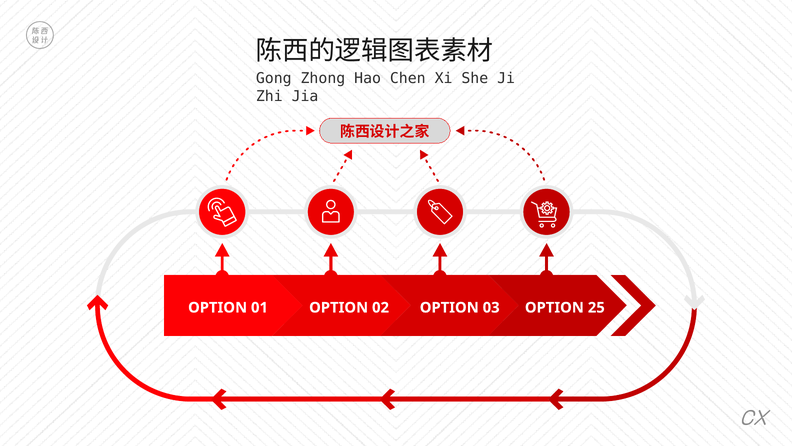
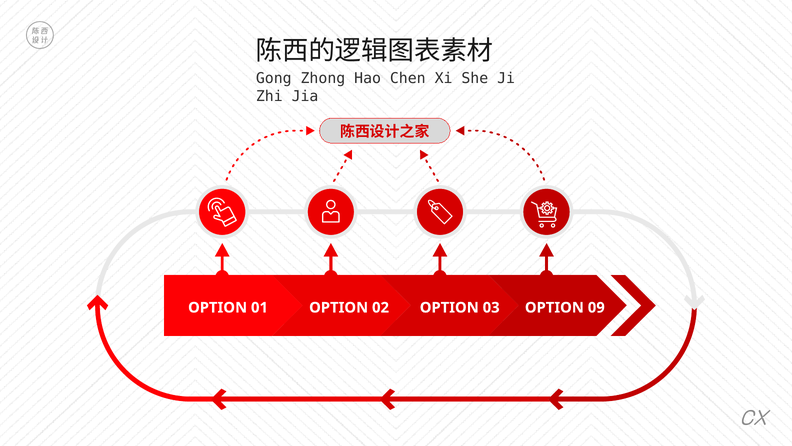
25: 25 -> 09 (596, 307)
